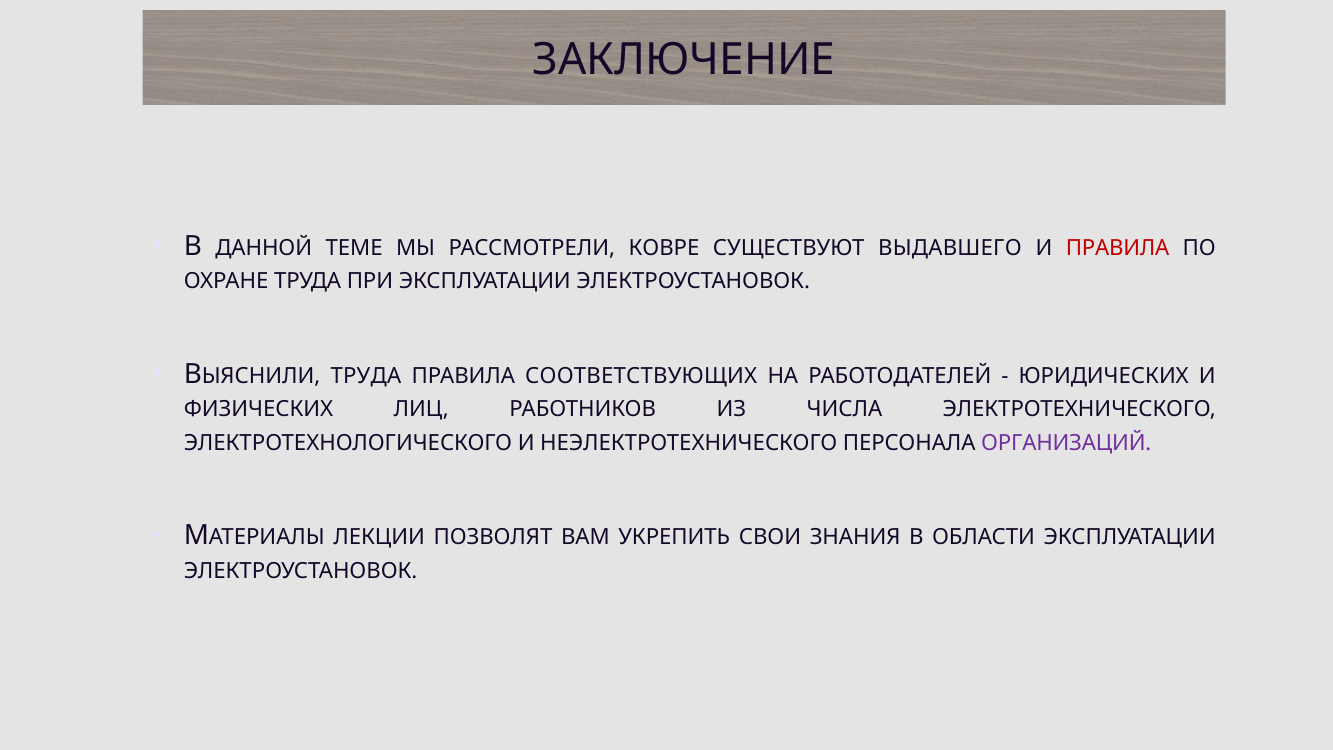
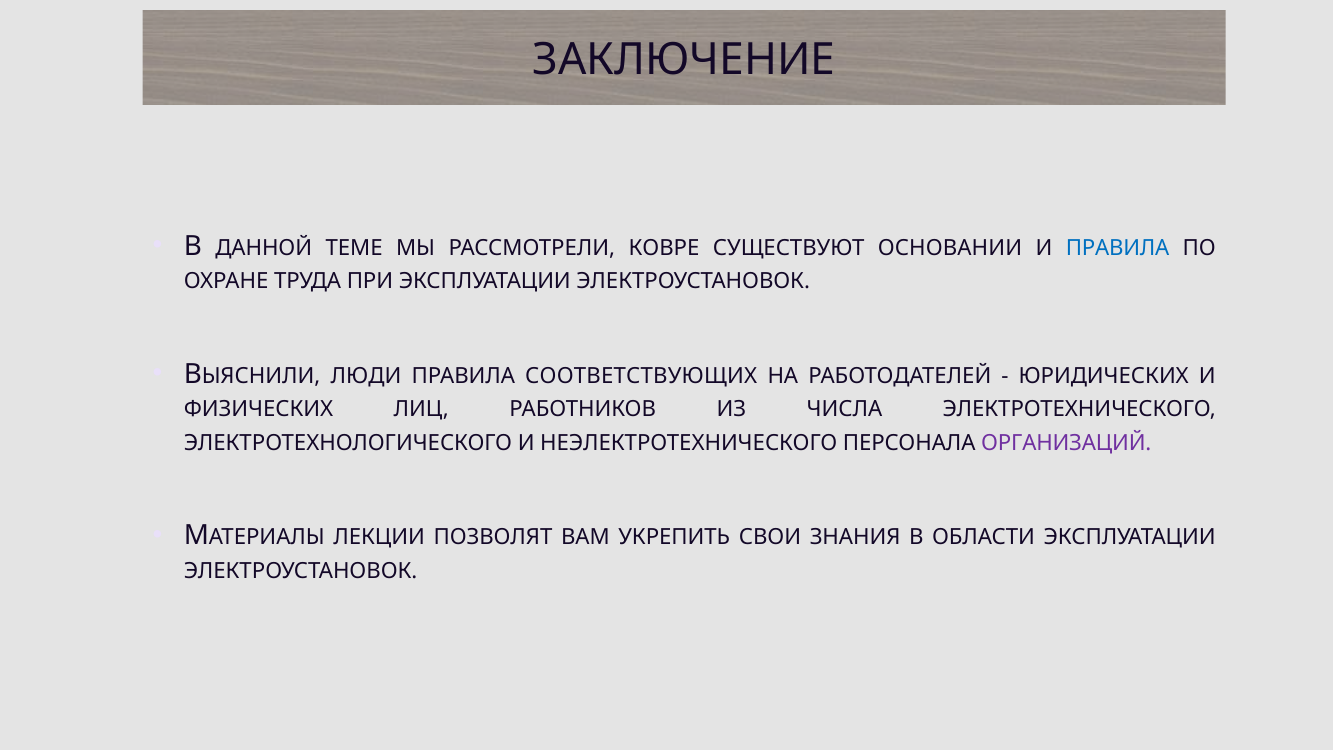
ВЫДАВШЕГО: ВЫДАВШЕГО -> ОСНОВАНИИ (950, 248)
ПРАВИЛА colour: red -> blue (1118, 248)
ТРУДА: ТРУДА -> ЛЮДИ (366, 376)
